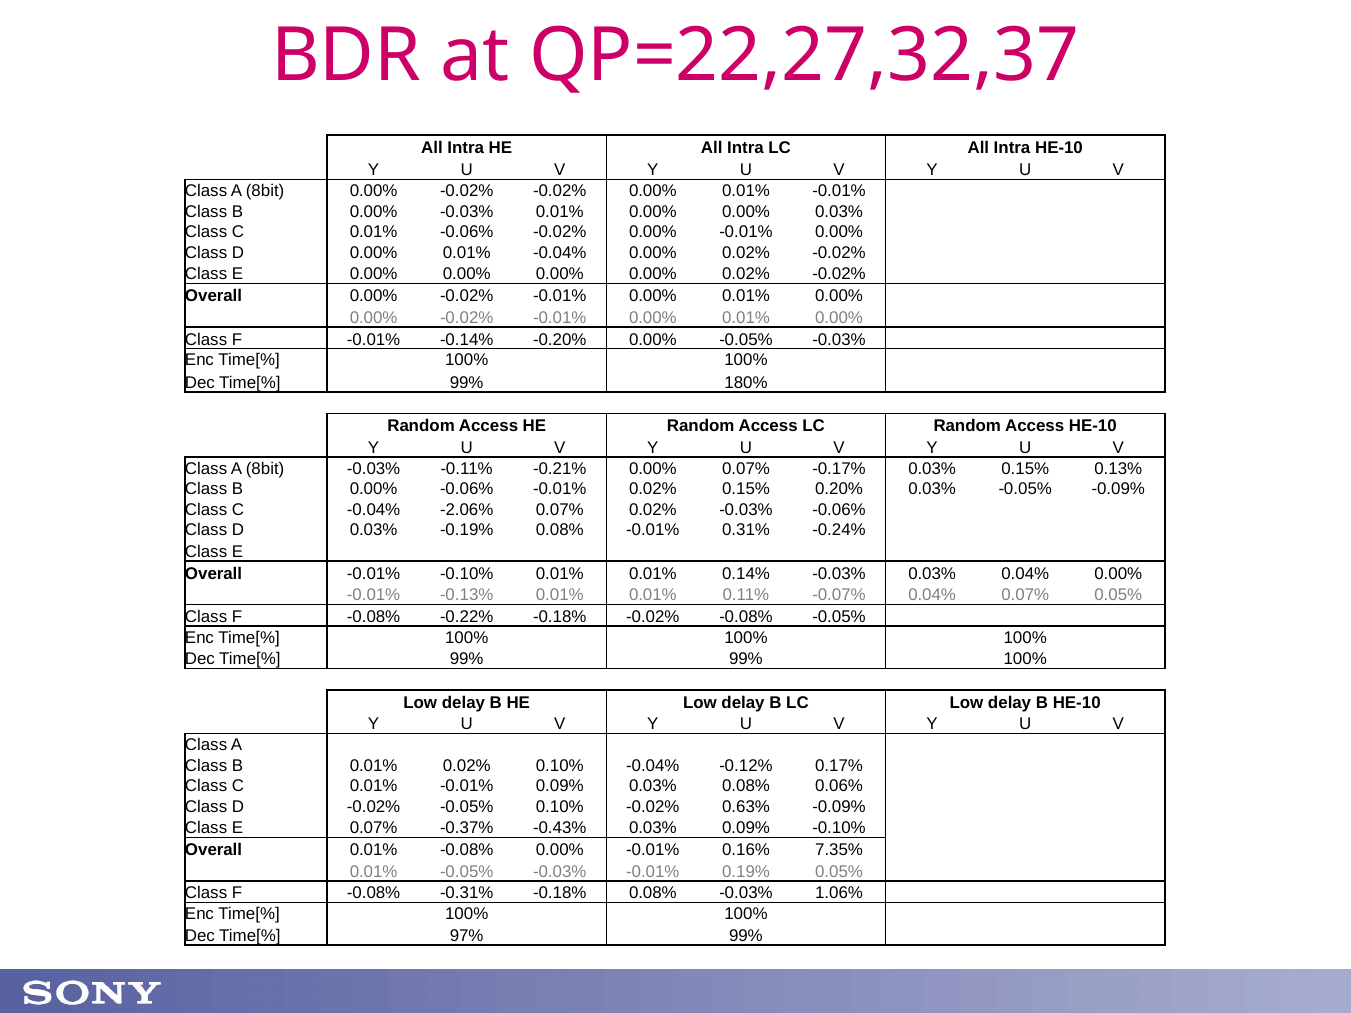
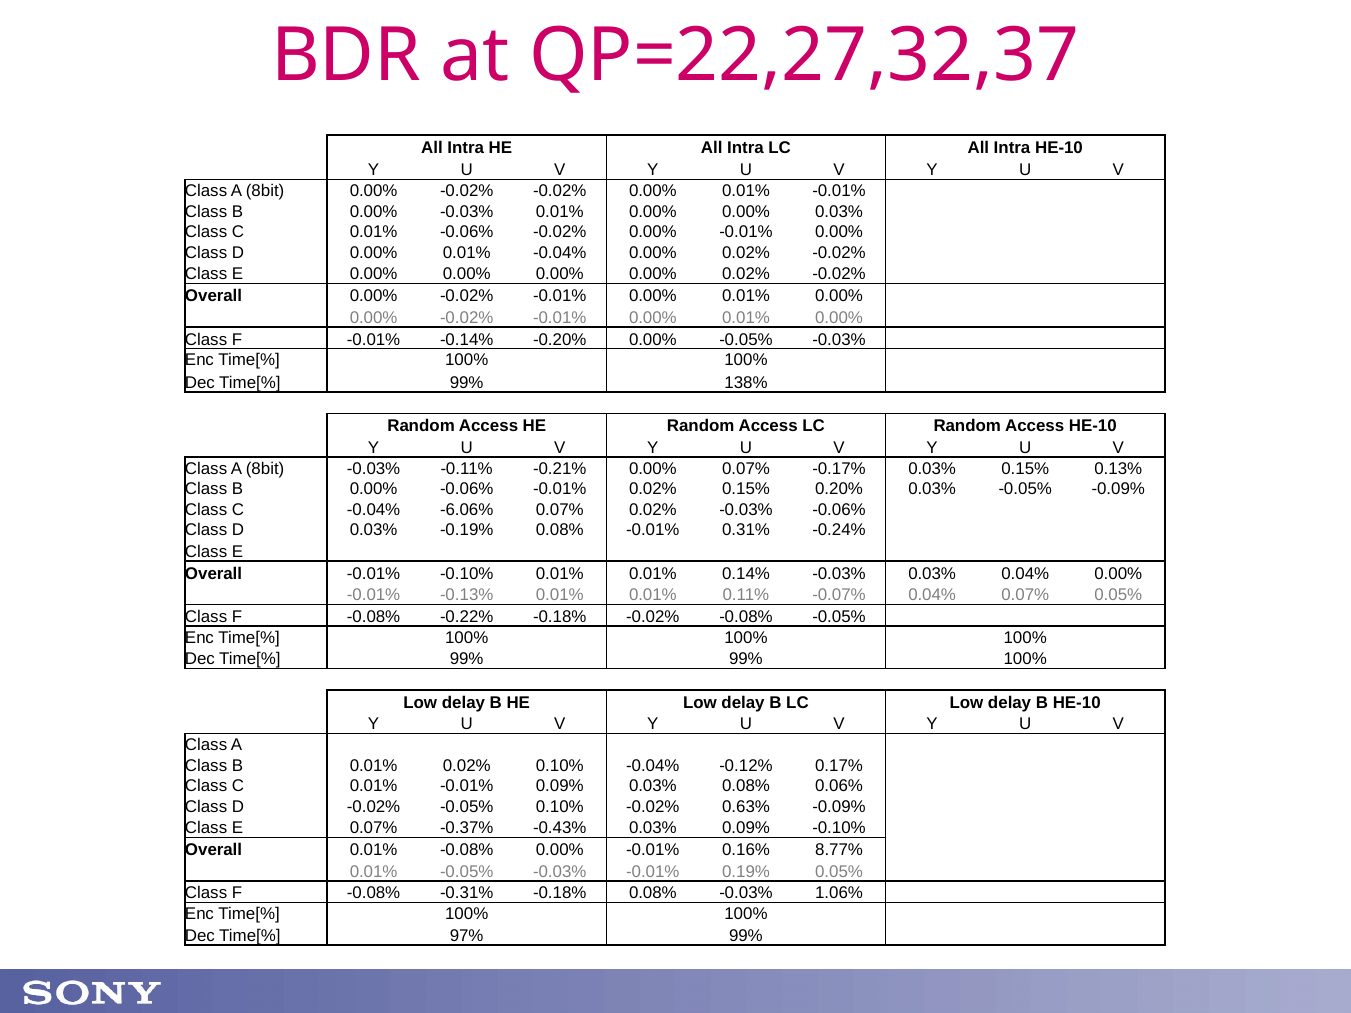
180%: 180% -> 138% (746, 383)
-2.06%: -2.06% -> -6.06% (467, 510)
7.35%: 7.35% -> 8.77% (839, 850)
